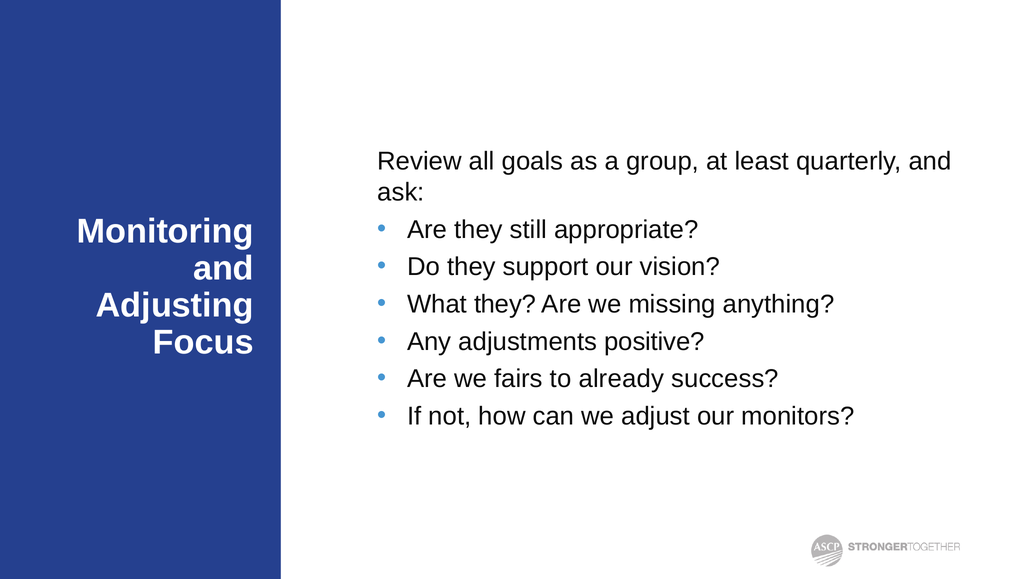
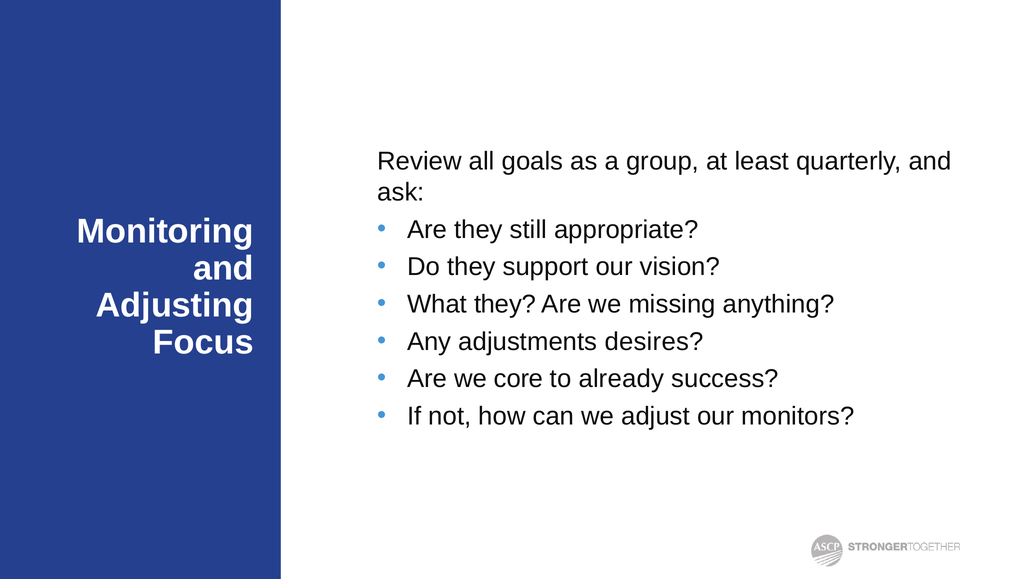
positive: positive -> desires (654, 341)
fairs: fairs -> core (519, 379)
